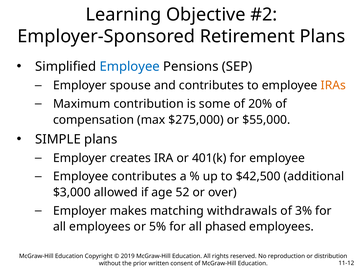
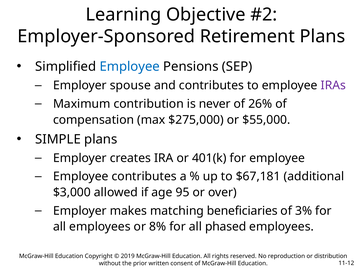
IRAs colour: orange -> purple (333, 86)
some: some -> never (215, 104)
20%: 20% -> 26% (260, 104)
$42,500: $42,500 -> $67,181 (258, 177)
52: 52 -> 95 (183, 193)
withdrawals: withdrawals -> beneficiaries (242, 211)
5%: 5% -> 8% (158, 227)
